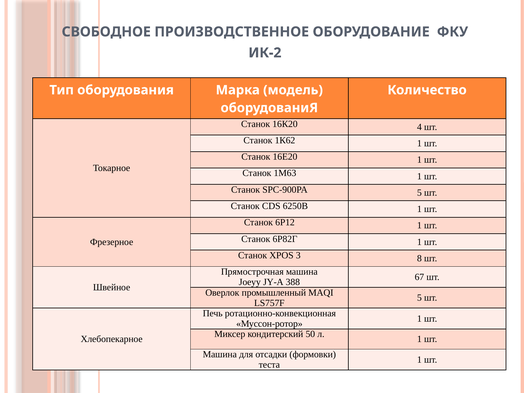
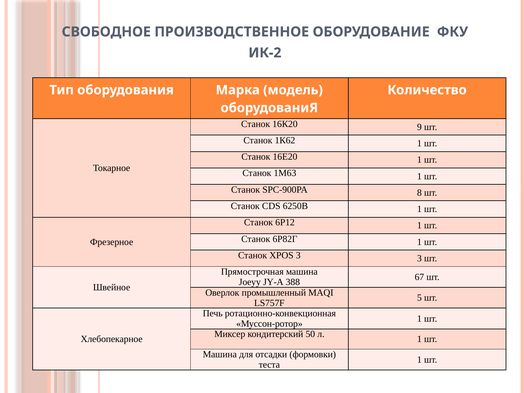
4: 4 -> 9 (419, 127)
SPC-900PA 5: 5 -> 8 (419, 193)
3 8: 8 -> 3 (419, 258)
